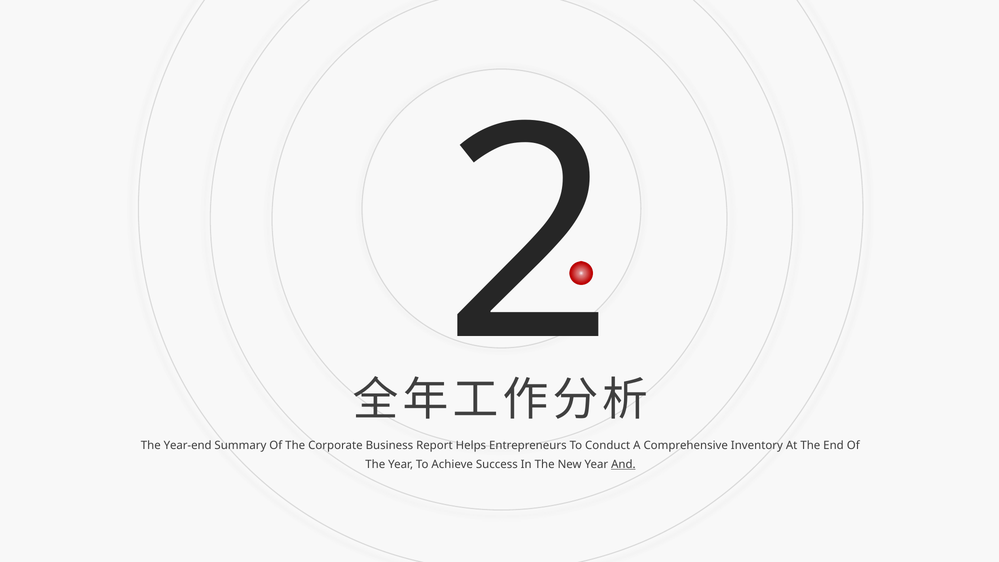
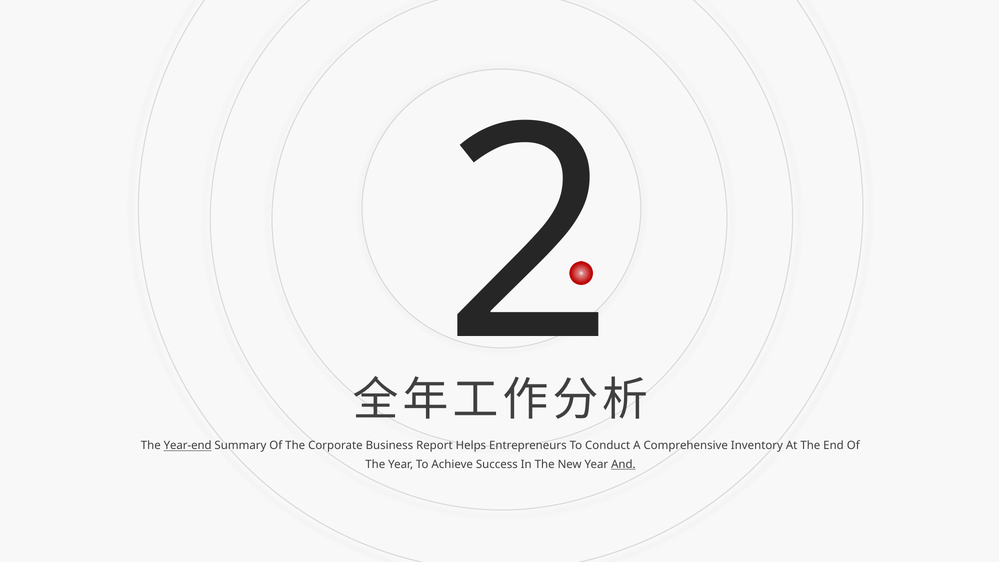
Year-end underline: none -> present (188, 446)
